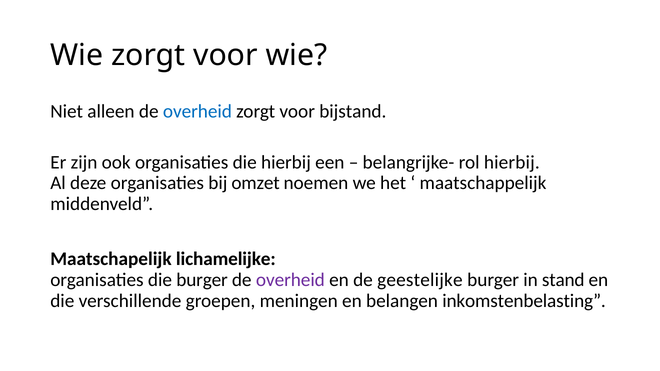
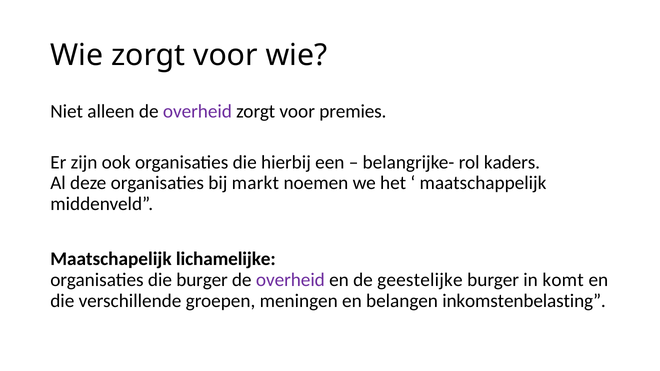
overheid colour: blue -> purple (197, 112)
bijstand: bijstand -> premies (353, 112)
rol hierbij: hierbij -> kaders (512, 162)
omzet: omzet -> markt (255, 183)
stand: stand -> komt (563, 280)
